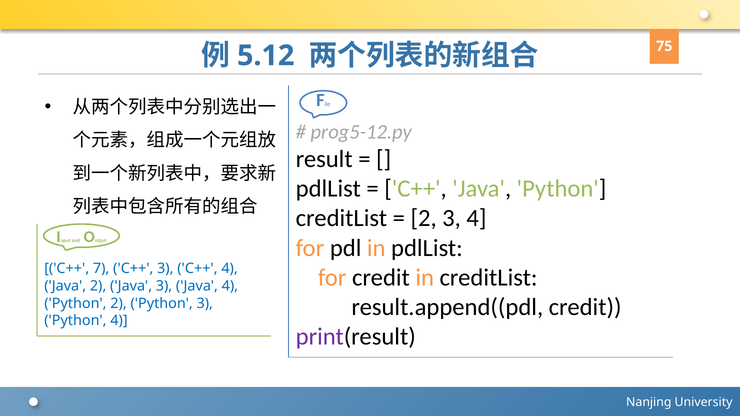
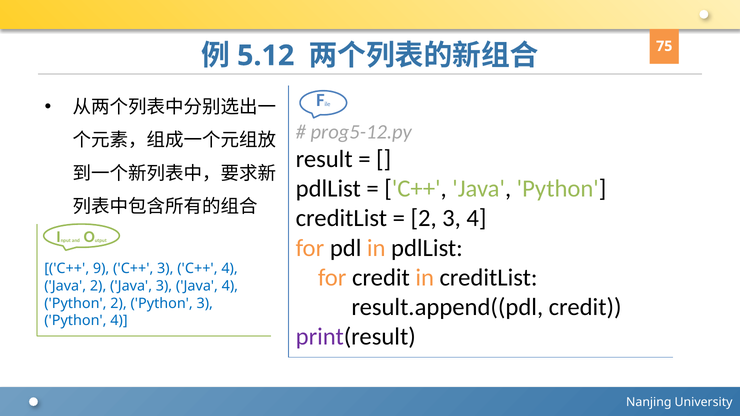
7: 7 -> 9 (101, 269)
